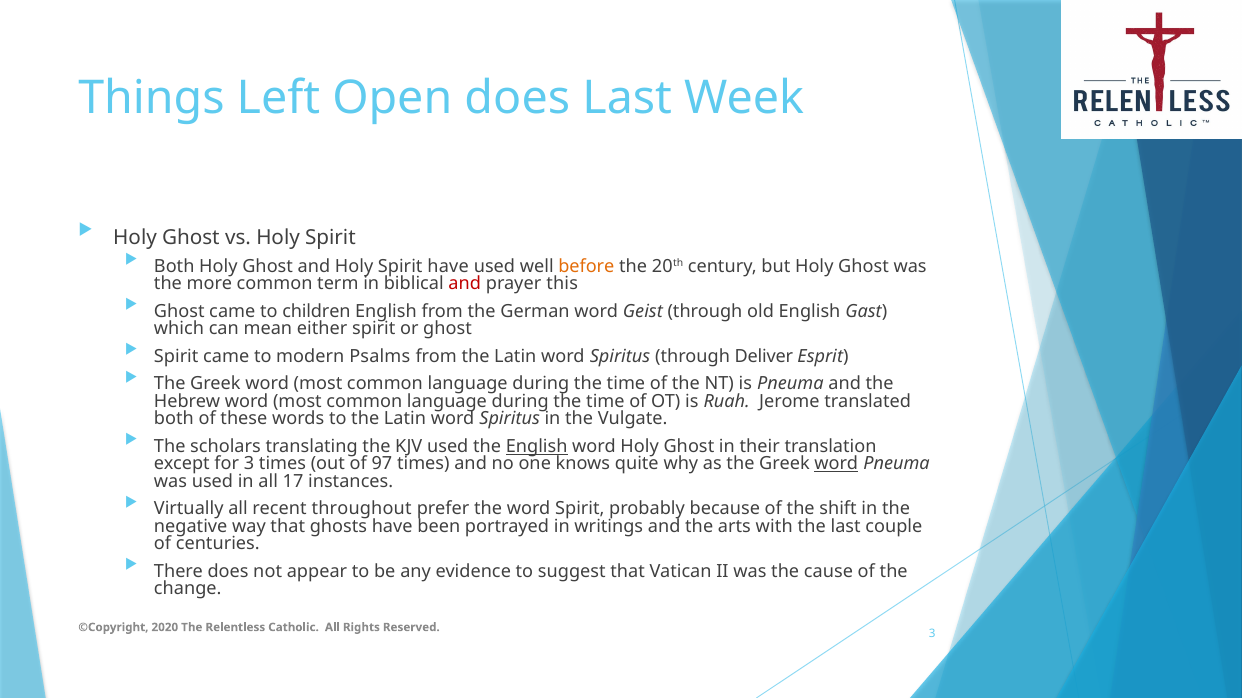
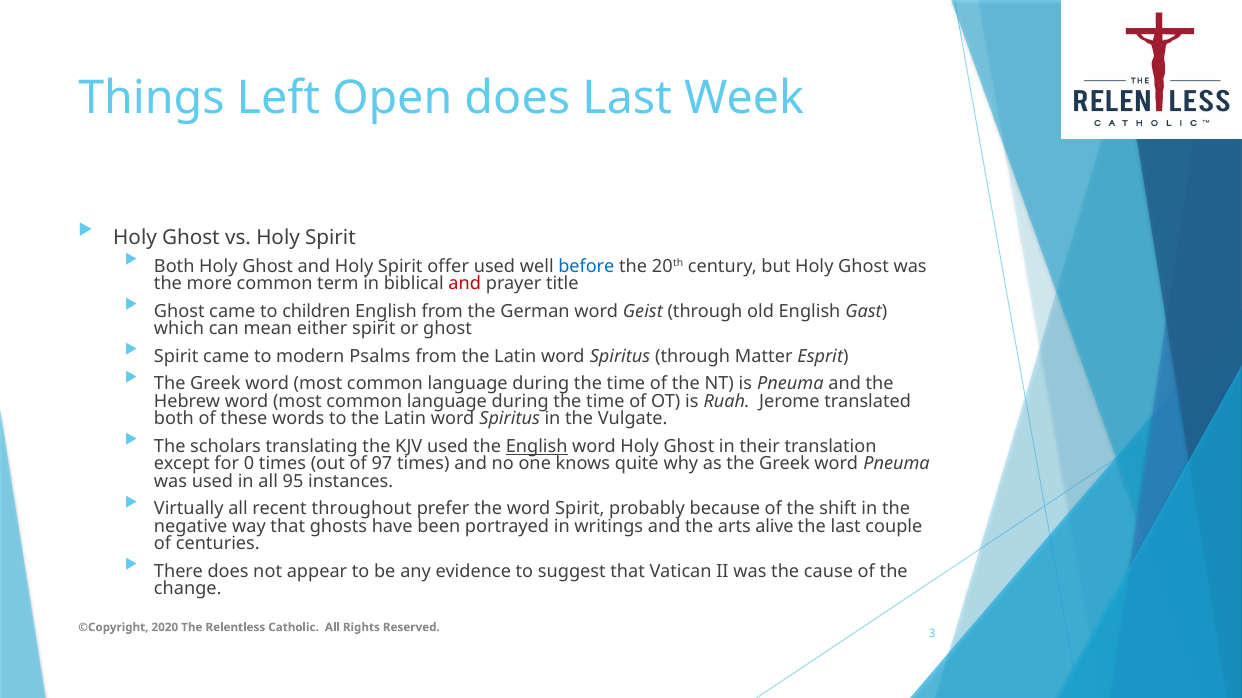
Spirit have: have -> offer (448, 266)
before colour: orange -> blue (586, 266)
this: this -> title (562, 284)
Deliver: Deliver -> Matter (764, 357)
for 3: 3 -> 0 (249, 464)
word underline: present -> none (836, 464)
17: 17 -> 95 (293, 482)
with: with -> alive (774, 527)
